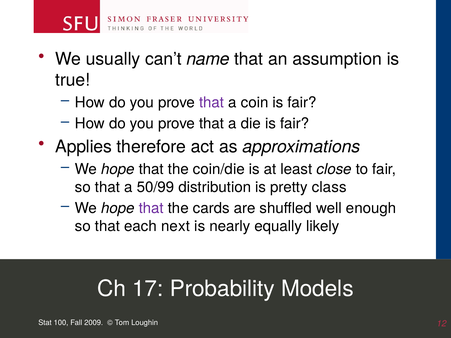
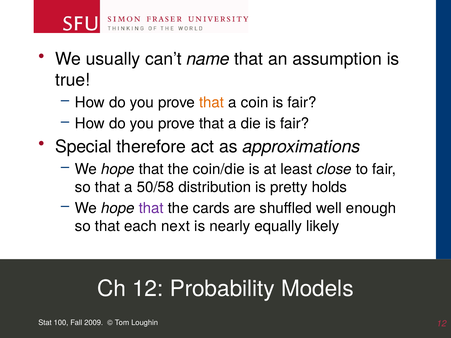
that colour: purple -> orange (212, 103)
Applies: Applies -> Special (84, 147)
50/99: 50/99 -> 50/58 (156, 187)
class: class -> holds (329, 187)
Ch 17: 17 -> 12 (148, 289)
